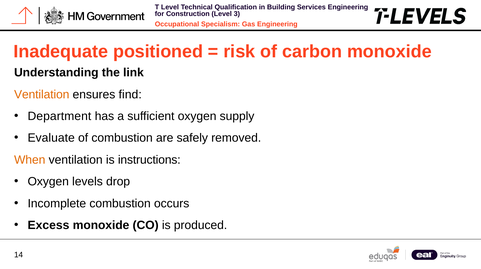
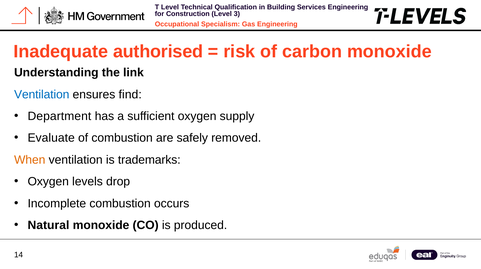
positioned: positioned -> authorised (158, 52)
Ventilation colour: orange -> blue (42, 94)
instructions: instructions -> trademarks (149, 160)
Excess: Excess -> Natural (48, 225)
